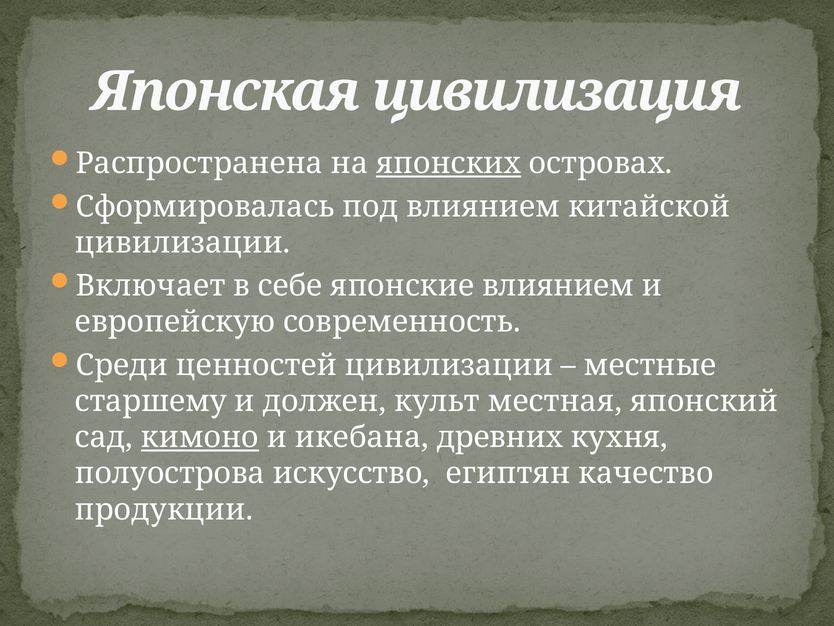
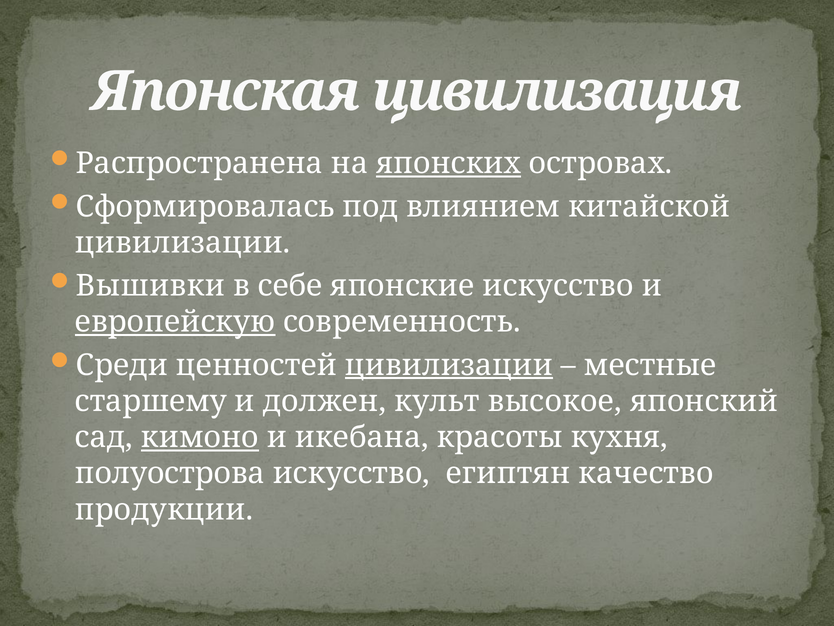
Включает: Включает -> Вышивки (150, 286)
японские влиянием: влиянием -> искусство (558, 286)
европейскую underline: none -> present (175, 322)
цивилизации underline: none -> present (449, 365)
местная: местная -> высокое (555, 401)
древних: древних -> красоты (500, 437)
